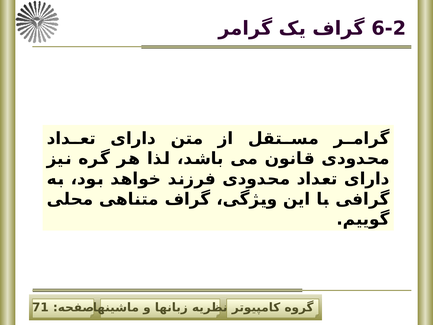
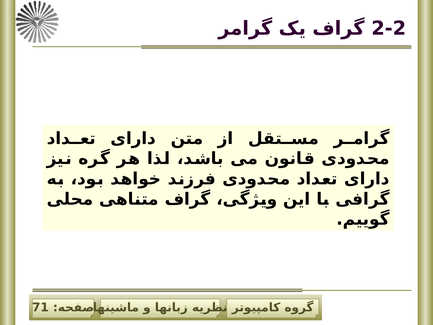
6-2: 6-2 -> 2-2 (389, 29)
